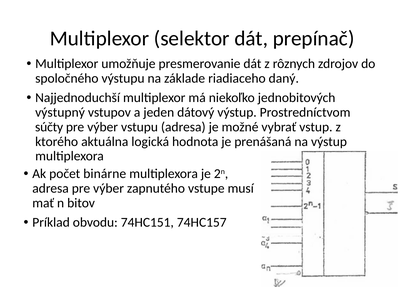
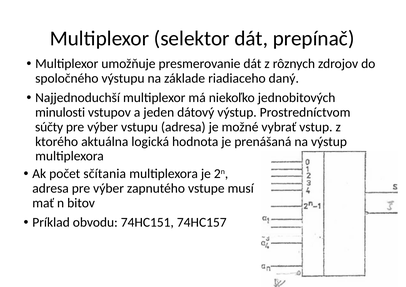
výstupný: výstupný -> minulosti (60, 112)
binárne: binárne -> sčítania (105, 174)
